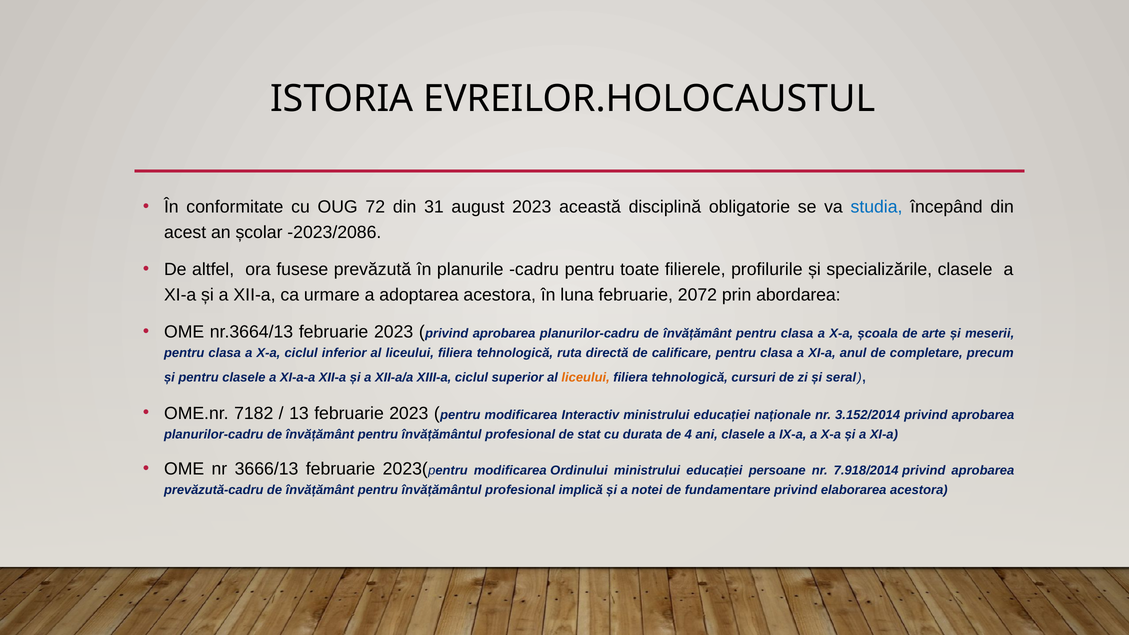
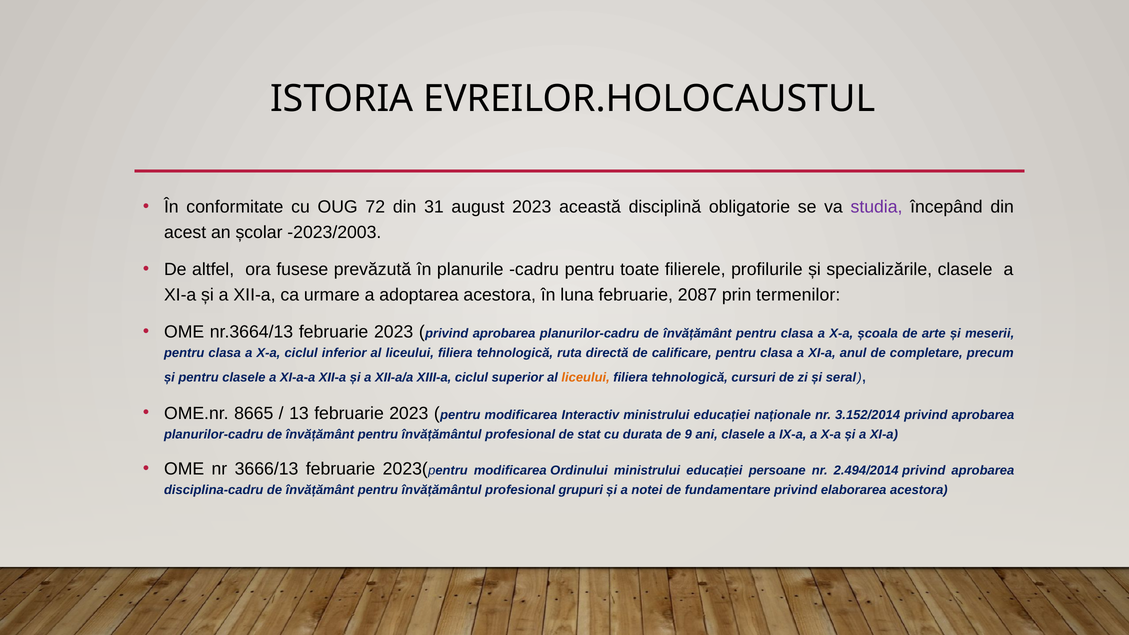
studia colour: blue -> purple (877, 207)
-2023/2086: -2023/2086 -> -2023/2003 (334, 232)
2072: 2072 -> 2087 (697, 295)
abordarea: abordarea -> termenilor (798, 295)
7182: 7182 -> 8665 (254, 413)
4: 4 -> 9 (688, 434)
7.918/2014: 7.918/2014 -> 2.494/2014 (866, 471)
prevăzută-cadru: prevăzută-cadru -> disciplina-cadru (214, 490)
implică: implică -> grupuri (581, 490)
